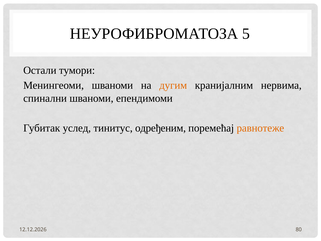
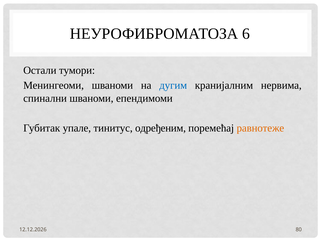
5: 5 -> 6 (246, 34)
дугим colour: orange -> blue (173, 85)
услед: услед -> упале (77, 128)
